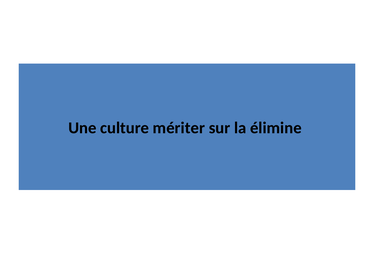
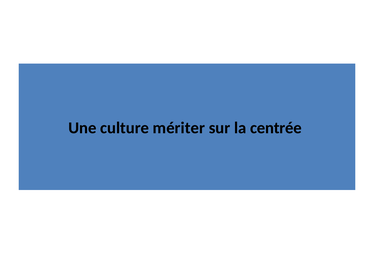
élimine: élimine -> centrée (276, 128)
